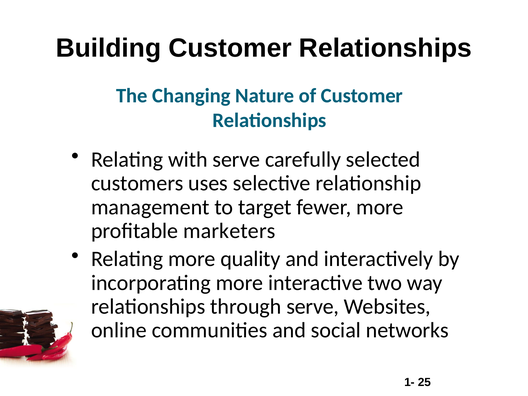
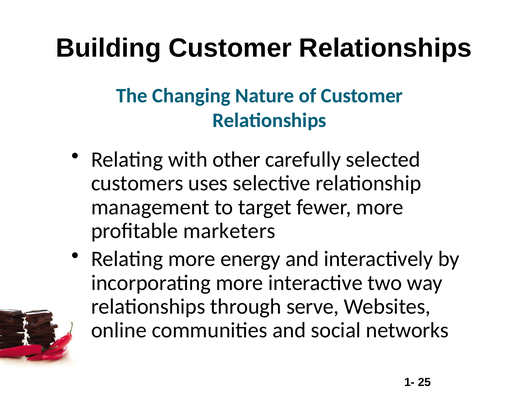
with serve: serve -> other (236, 160)
quality: quality -> energy (250, 259)
